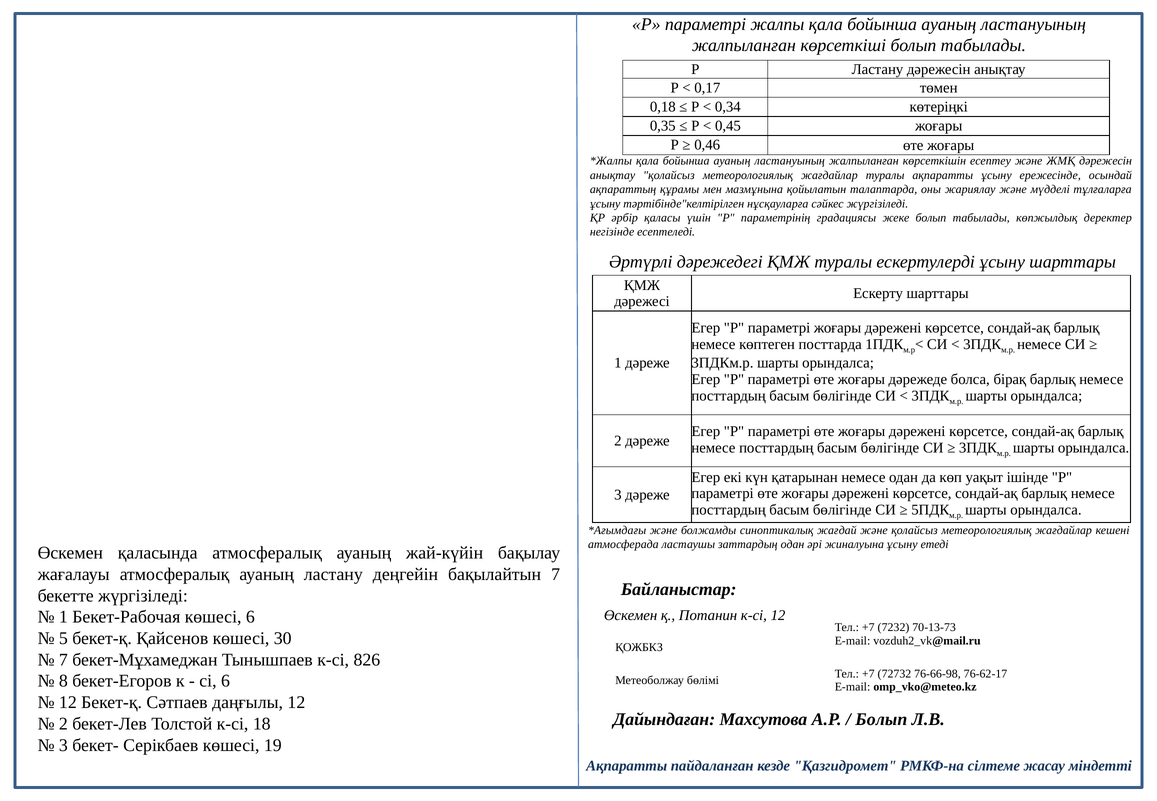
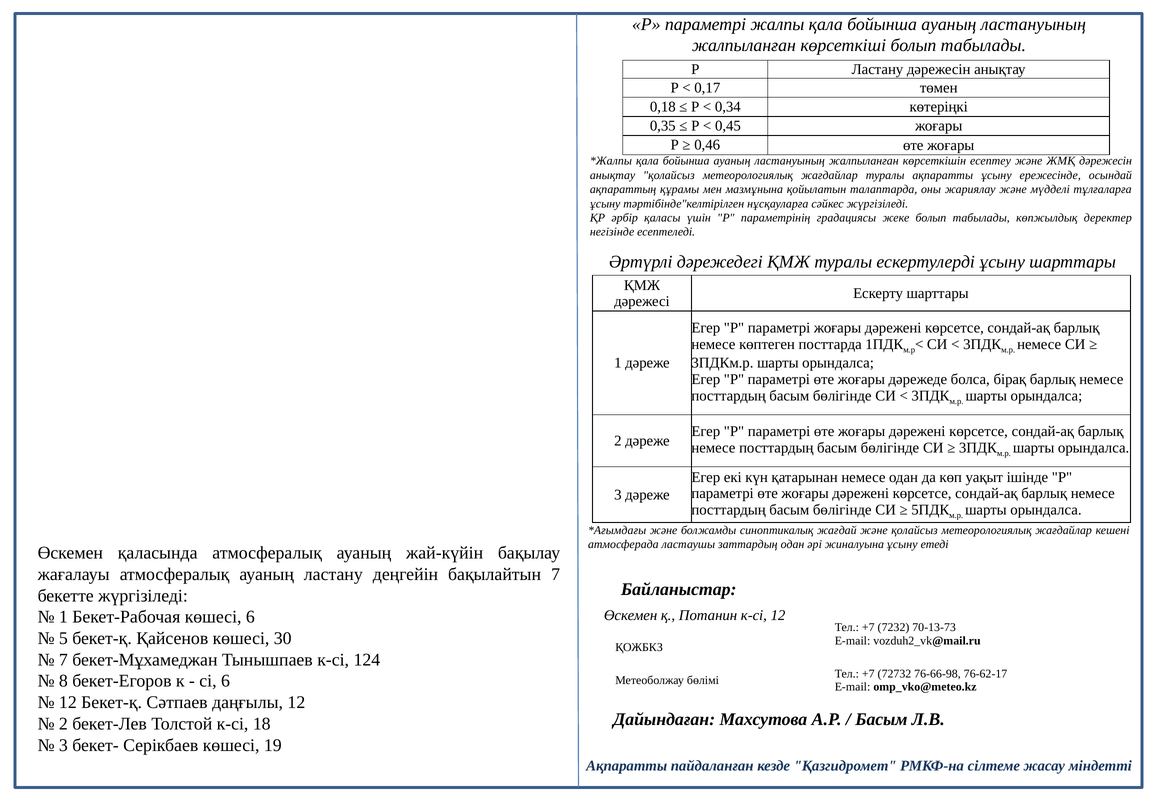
826: 826 -> 124 (367, 660)
Болып: Болып -> Басым (881, 719)
